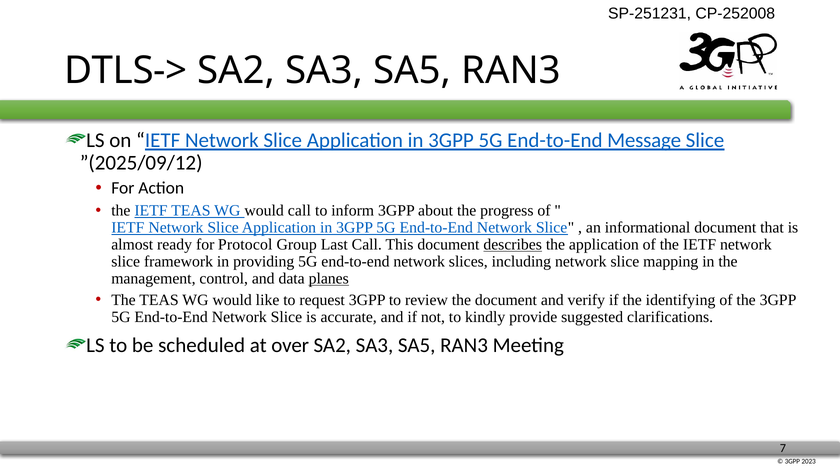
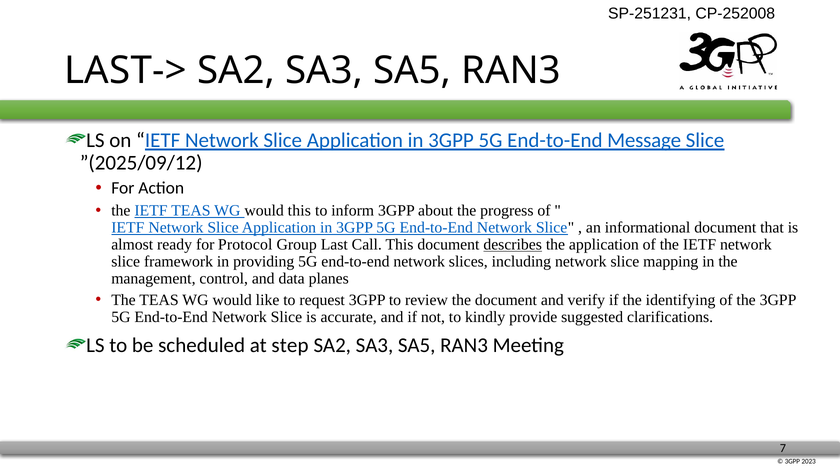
DTLS->: DTLS-> -> LAST-> (125, 71)
would call: call -> this (299, 211)
planes underline: present -> none (329, 279)
over: over -> step (290, 346)
